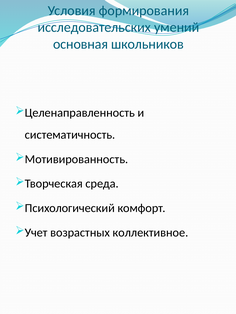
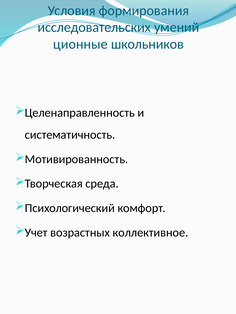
основная: основная -> ционные (80, 44)
